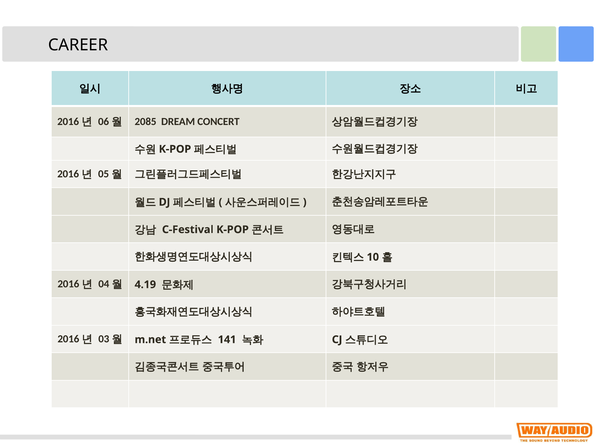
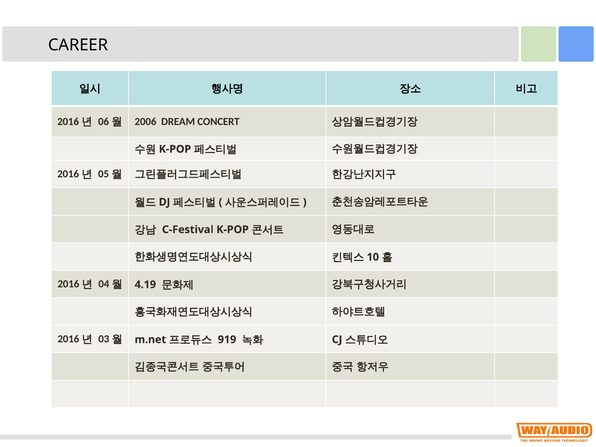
2085: 2085 -> 2006 (146, 122)
141: 141 -> 919 (227, 340)
